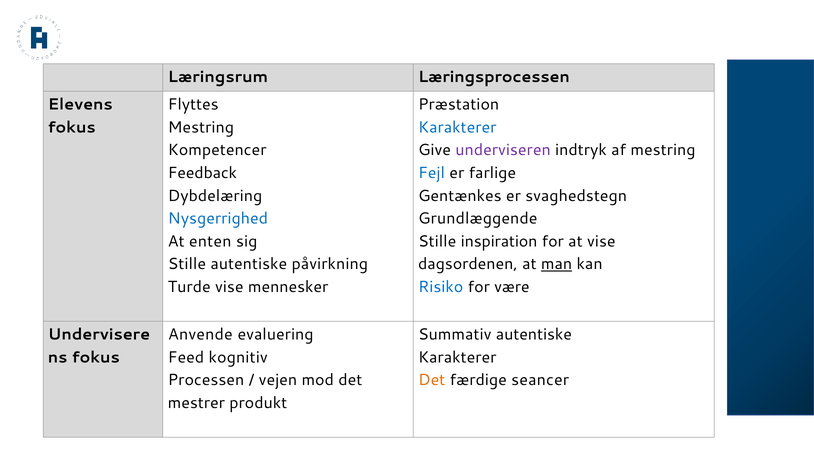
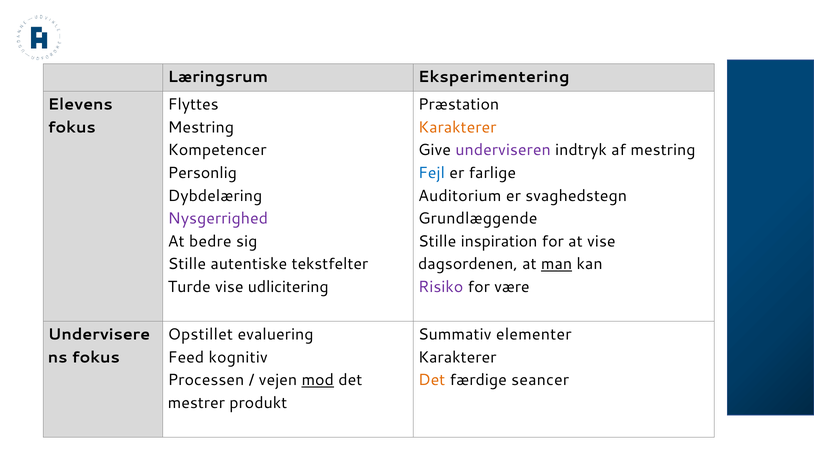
Læringsprocessen: Læringsprocessen -> Eksperimentering (494, 77)
Karakterer colour: blue -> orange (457, 127)
Feedback: Feedback -> Personlig (202, 173)
Gentænkes: Gentænkes -> Auditorium (460, 196)
Nysgerrighed colour: blue -> purple (218, 218)
enten: enten -> bedre (210, 241)
påvirkning: påvirkning -> tekstfelter (330, 264)
mennesker: mennesker -> udlicitering (288, 287)
Risiko colour: blue -> purple (441, 287)
Anvende: Anvende -> Opstillet (200, 334)
Summativ autentiske: autentiske -> elementer (534, 334)
mod underline: none -> present (318, 380)
